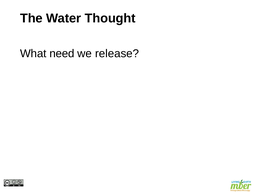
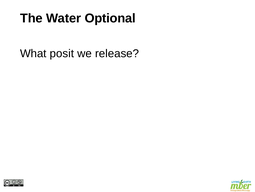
Thought: Thought -> Optional (110, 18)
need: need -> posit (62, 53)
